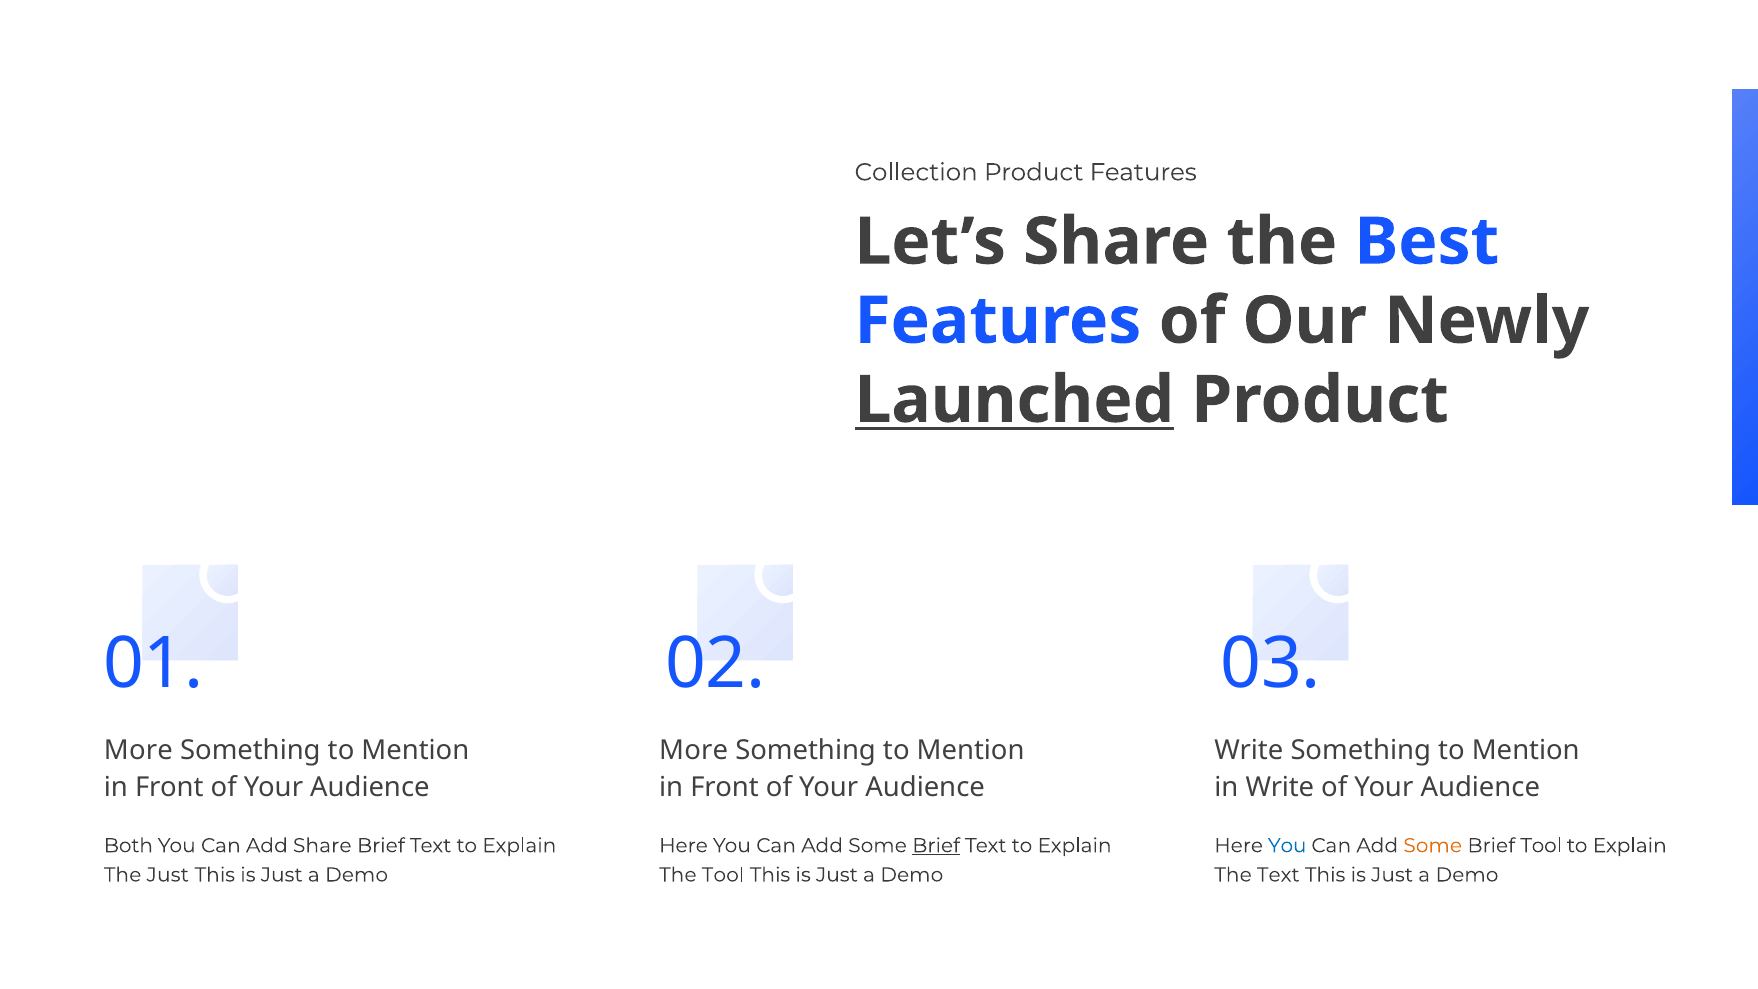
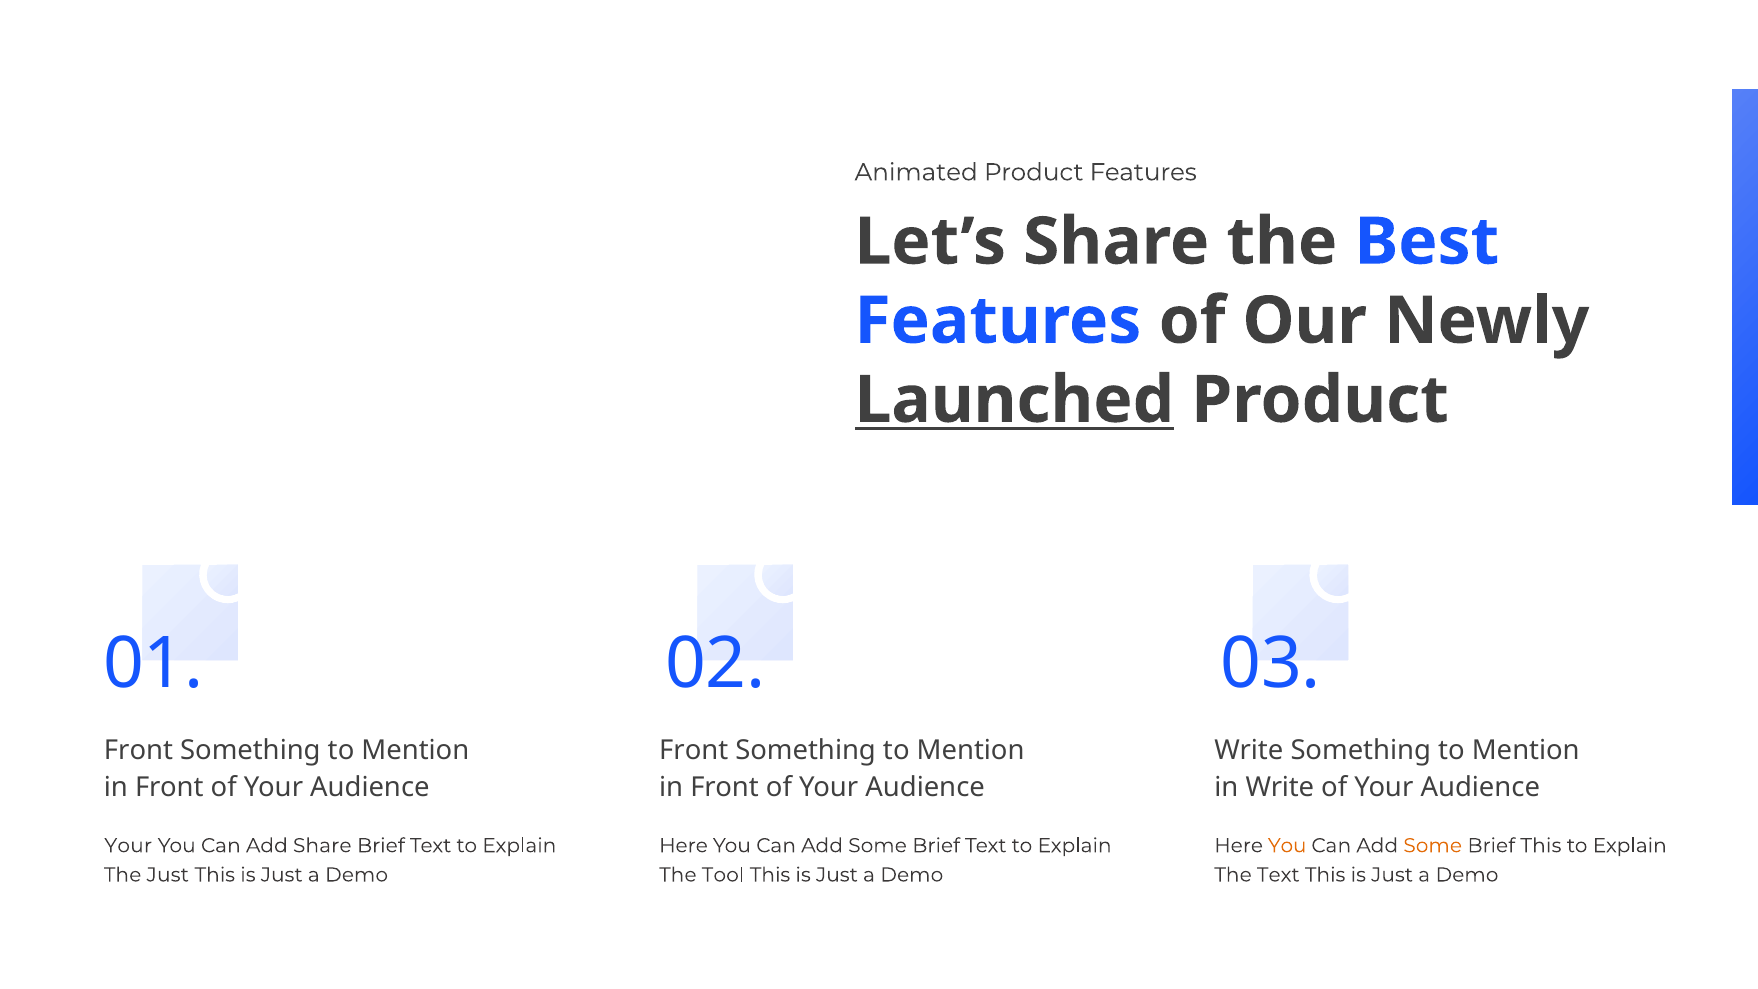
Collection: Collection -> Animated (916, 172)
More: More -> Front (139, 750)
More: More -> Front (694, 750)
Both: Both -> Your (128, 845)
Brief underline: present -> none (936, 845)
You colour: blue -> orange (1287, 845)
Brief Tool: Tool -> This (1541, 845)
